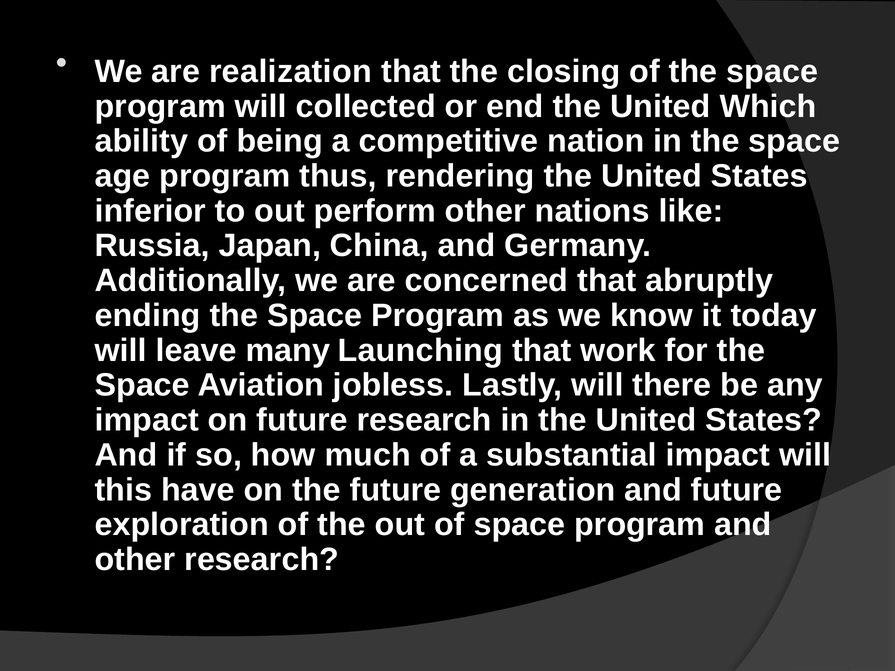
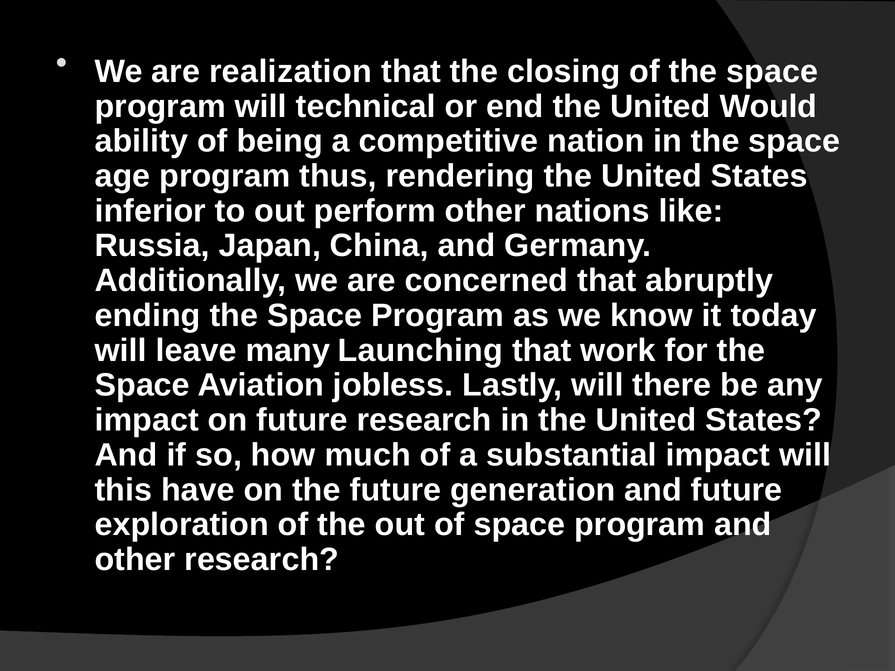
collected: collected -> technical (366, 106)
Which: Which -> Would (768, 106)
